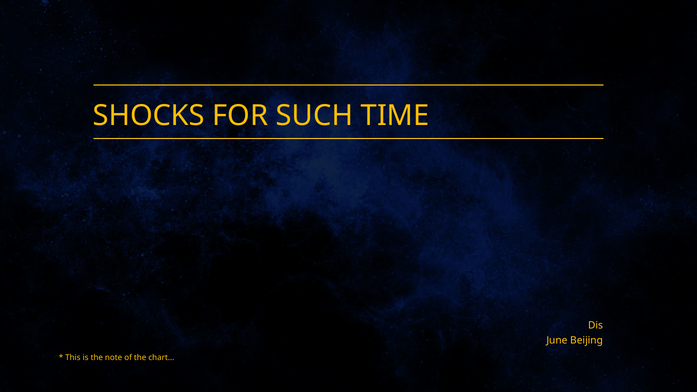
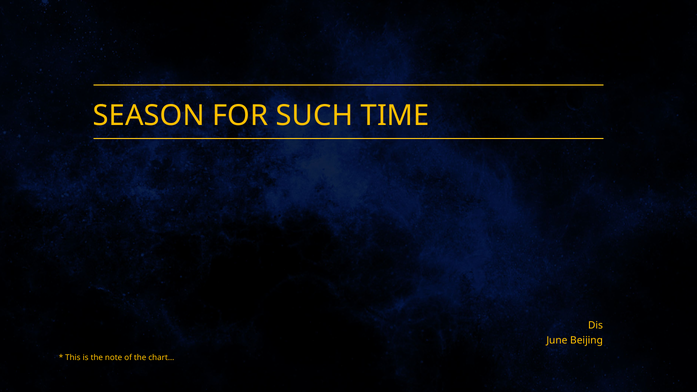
SHOCKS: SHOCKS -> SEASON (149, 115)
